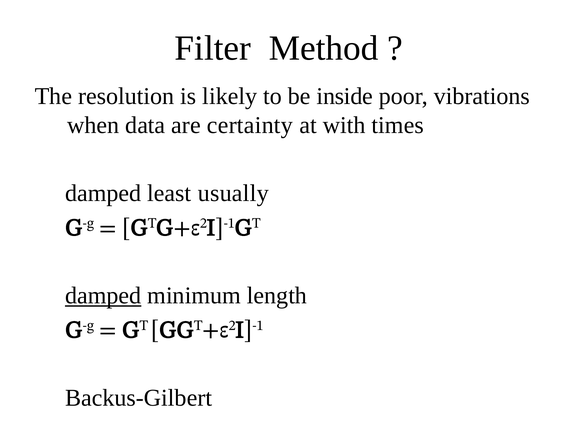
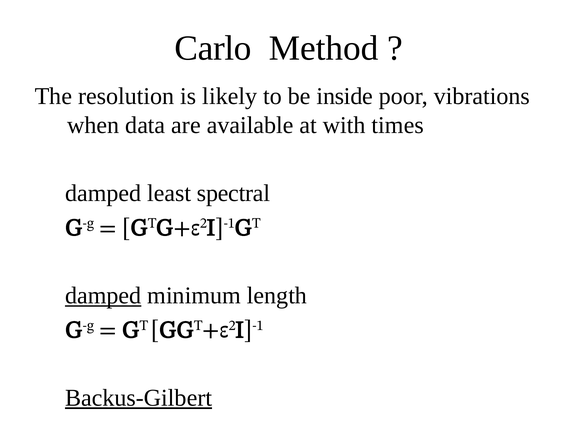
Filter: Filter -> Carlo (213, 48)
certainty: certainty -> available (250, 125)
usually: usually -> spectral (234, 193)
Backus-Gilbert underline: none -> present (139, 397)
